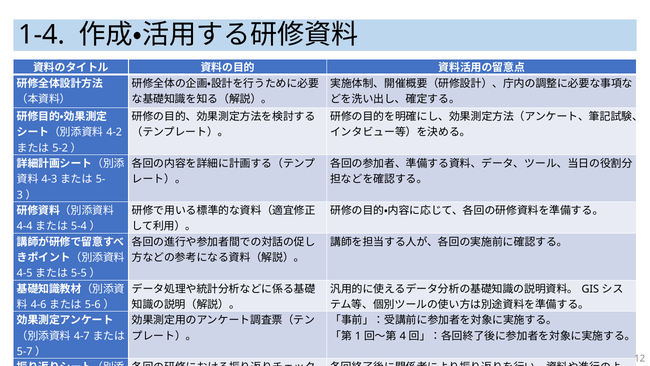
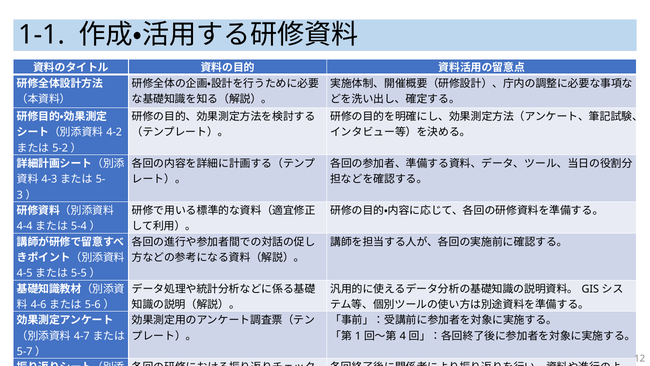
1-4: 1-4 -> 1-1 (42, 35)
